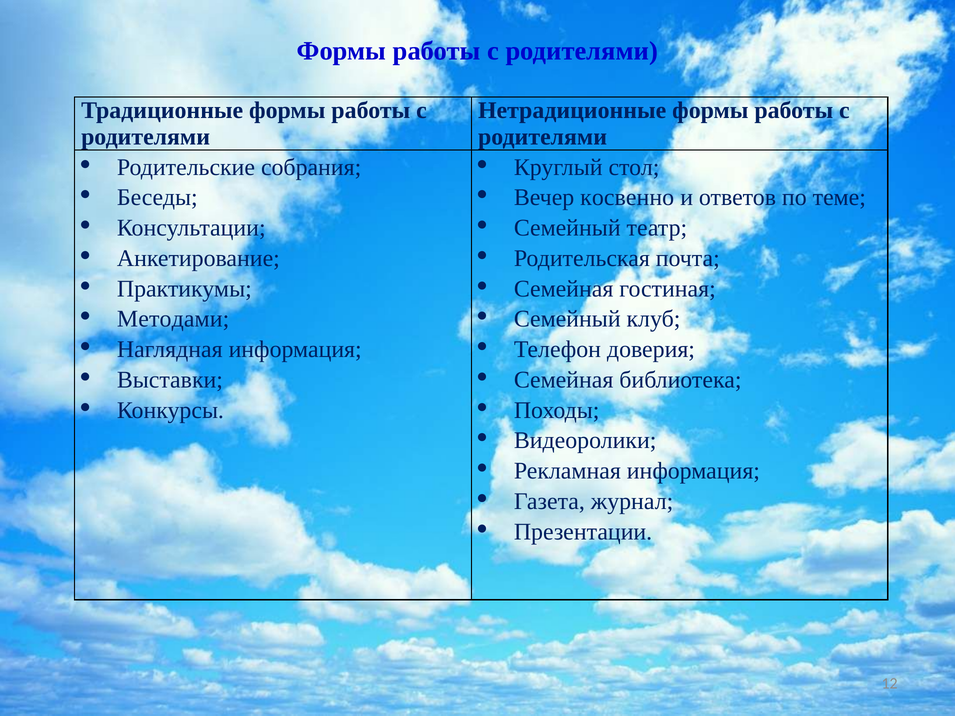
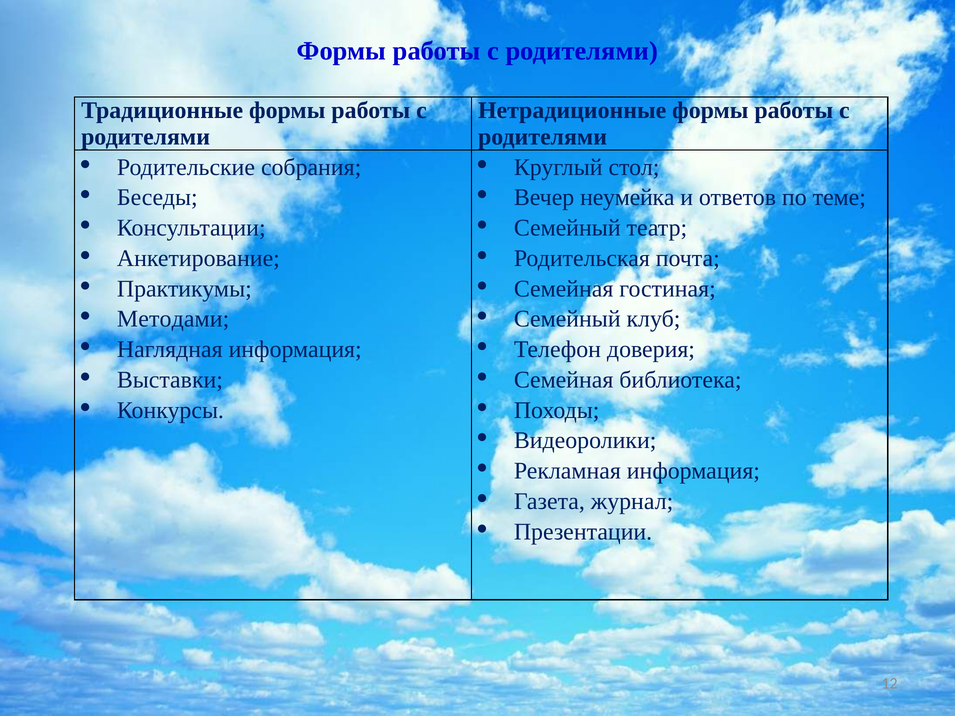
косвенно: косвенно -> неумейка (627, 198)
